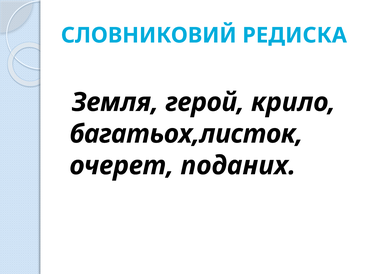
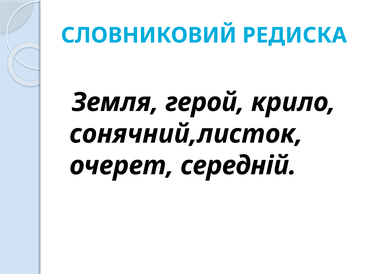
багатьох,листок: багатьох,листок -> сонячний,листок (186, 134)
поданих: поданих -> середній (238, 165)
